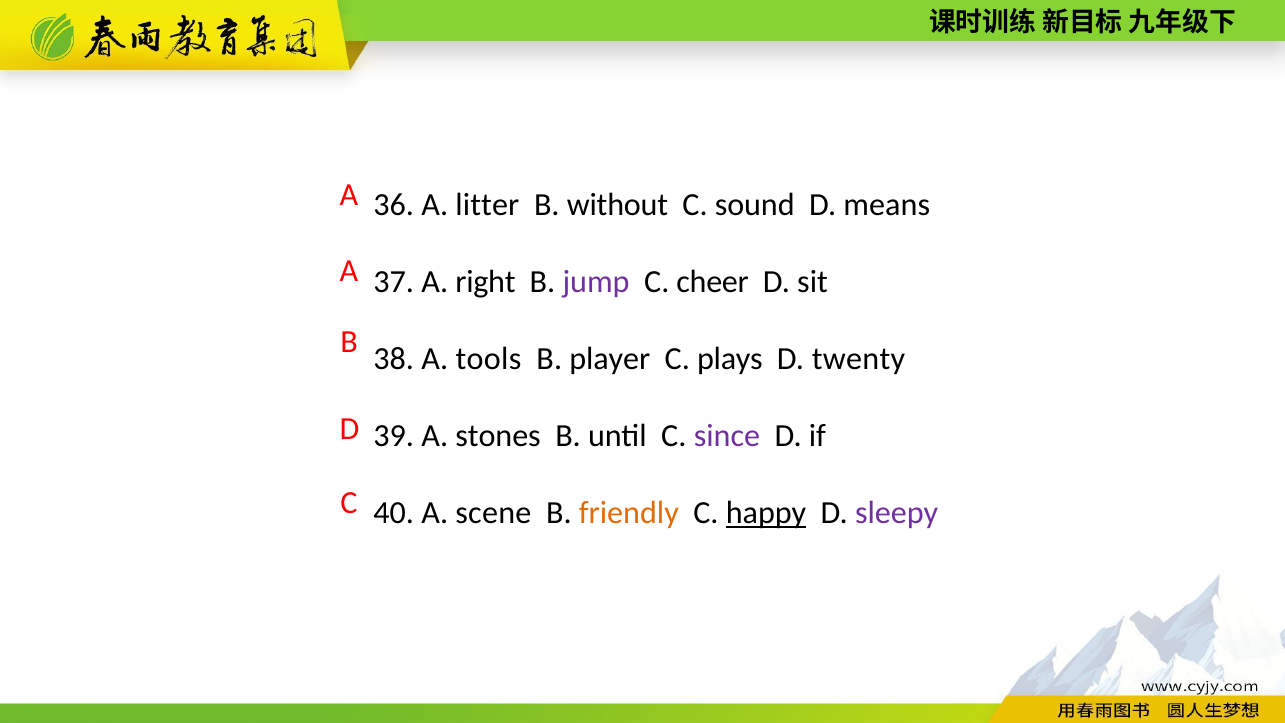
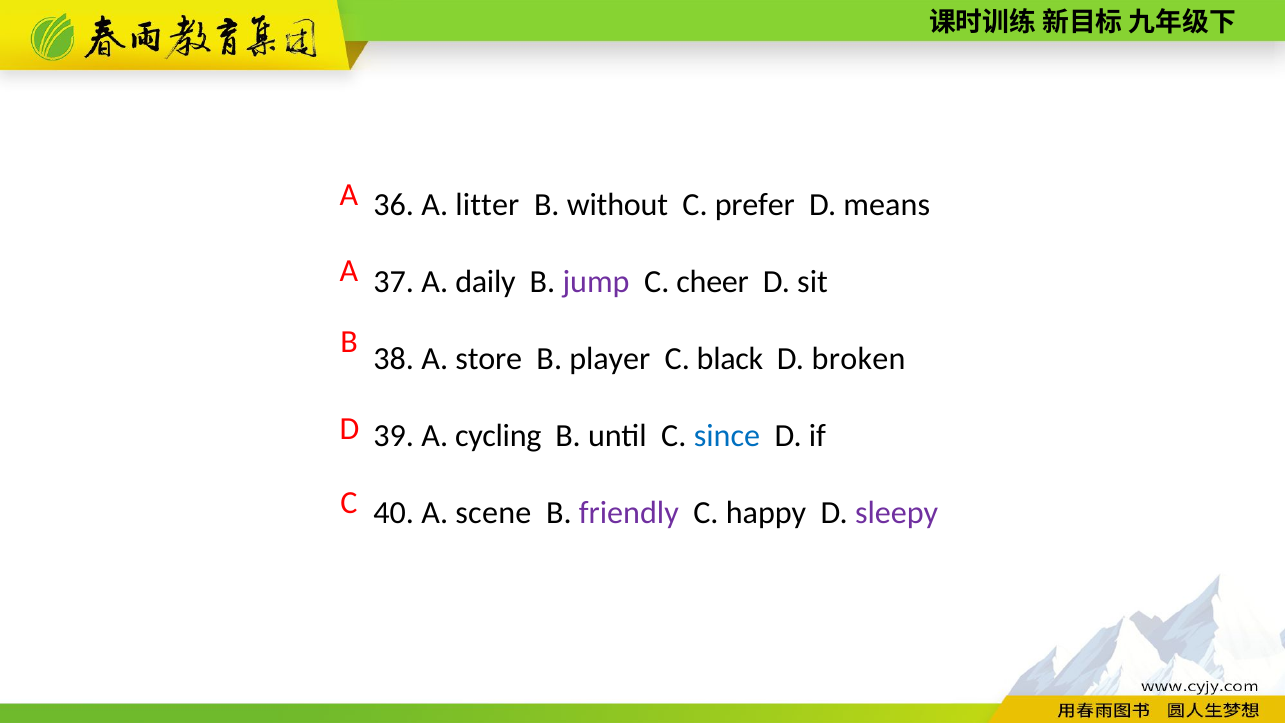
sound: sound -> prefer (755, 205)
right: right -> daily (485, 282)
tools: tools -> store (489, 359)
plays: plays -> black (730, 359)
twenty: twenty -> broken (859, 359)
stones: stones -> cycling (498, 436)
since colour: purple -> blue (727, 436)
friendly colour: orange -> purple (629, 513)
happy underline: present -> none (766, 513)
